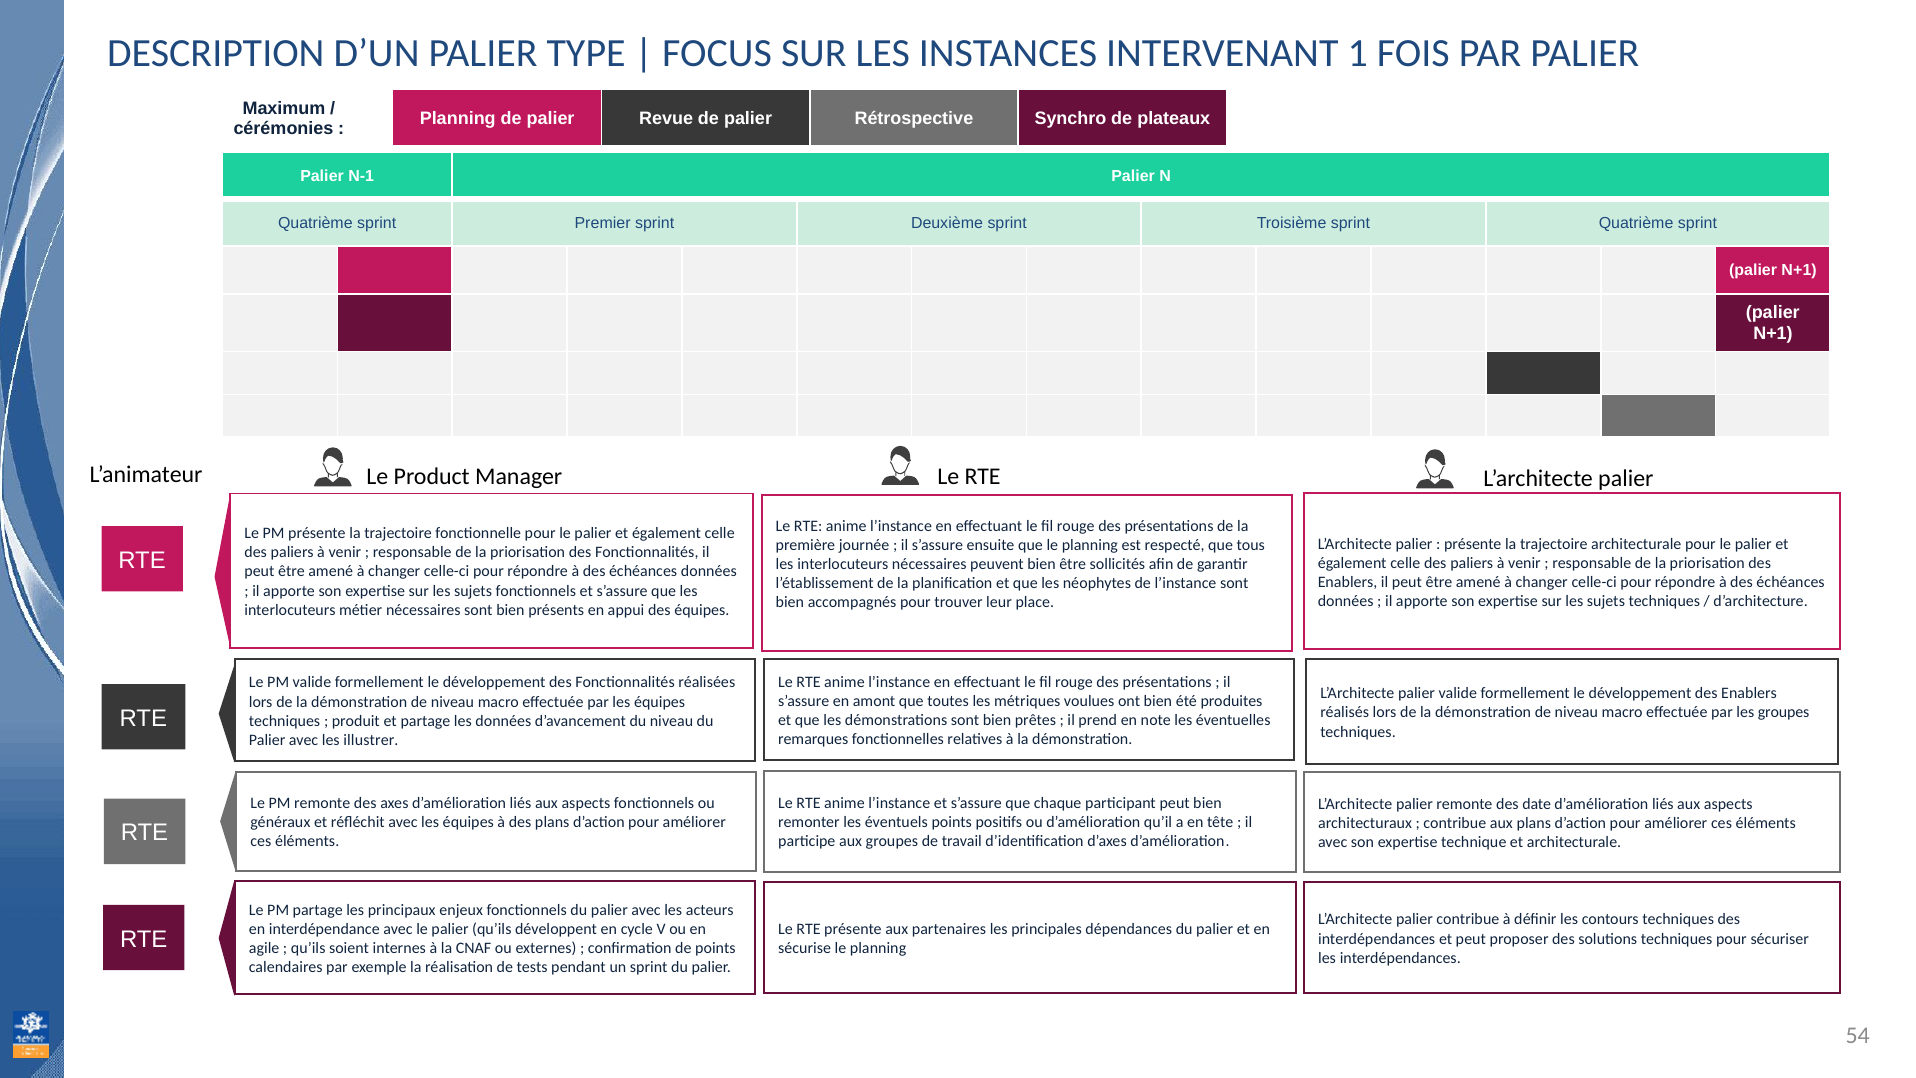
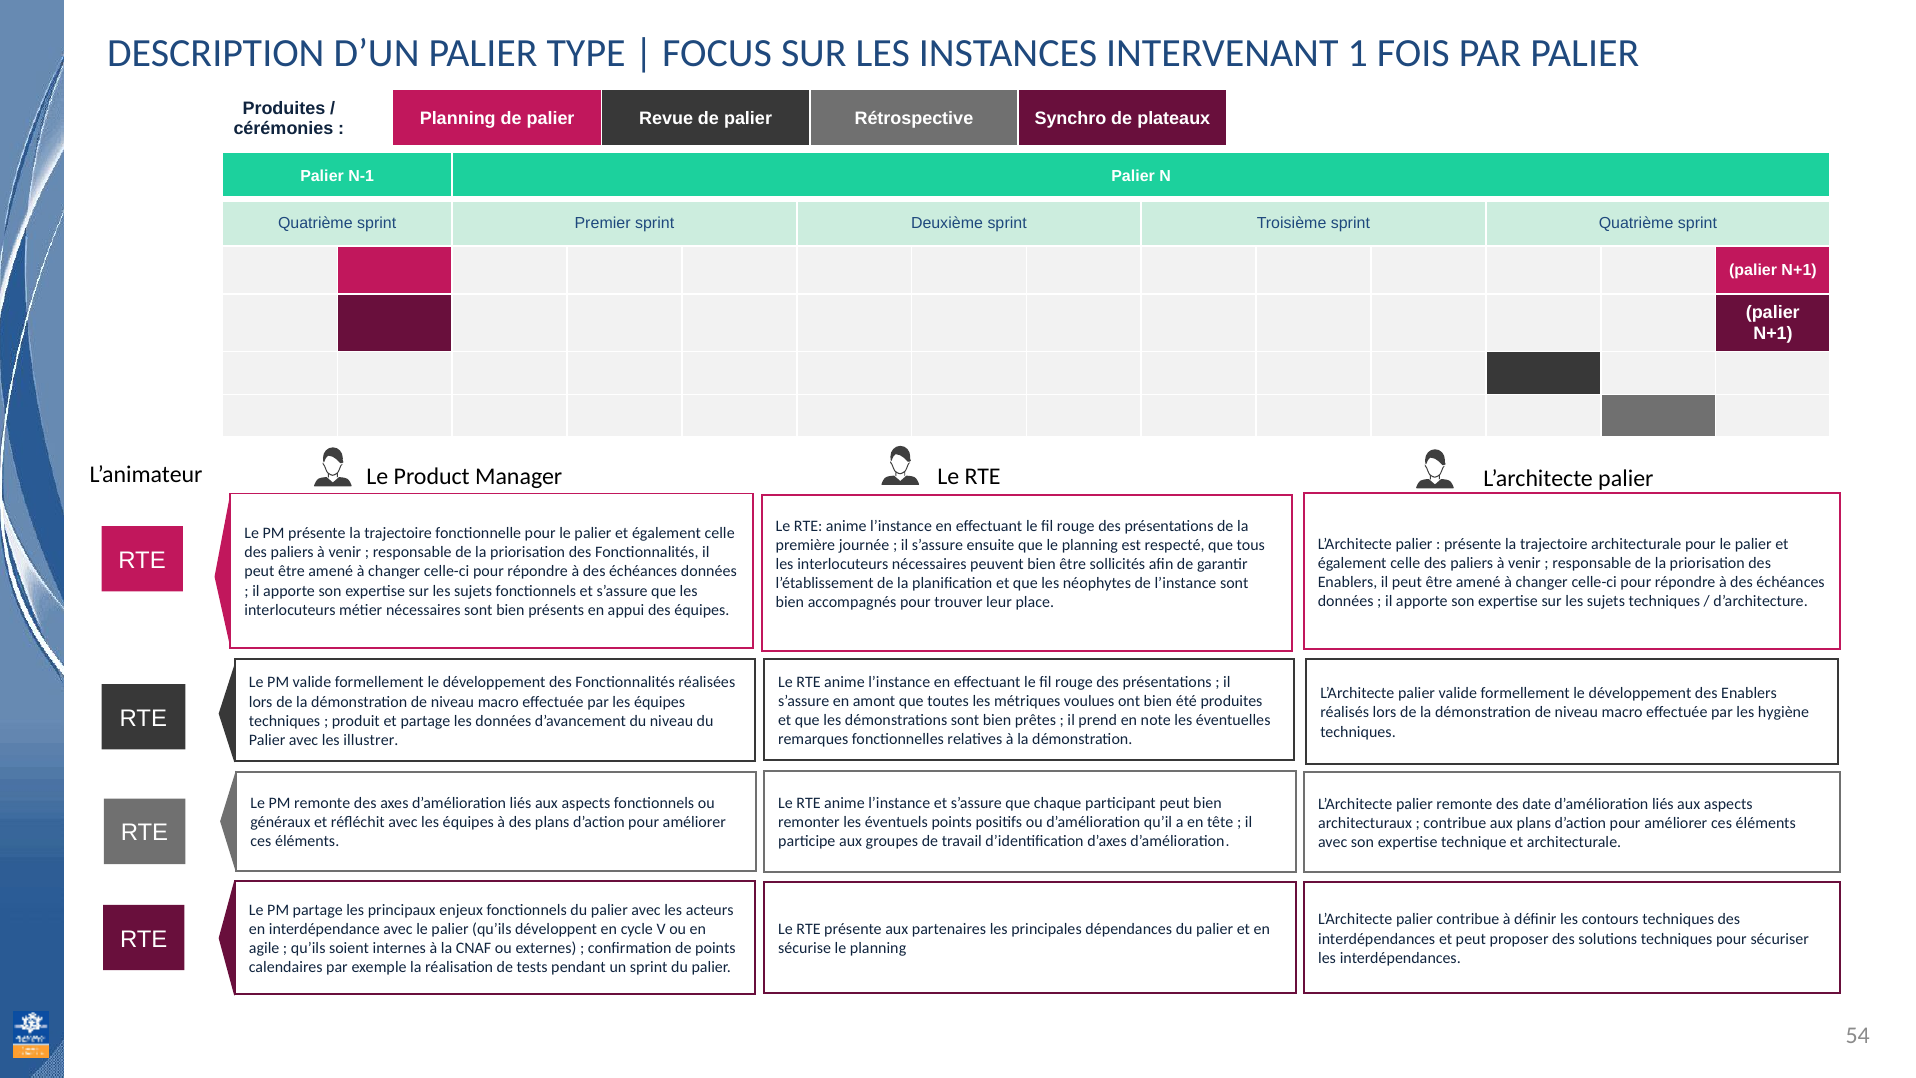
Maximum: Maximum -> Produites (284, 108)
les groupes: groupes -> hygiène (1783, 712)
